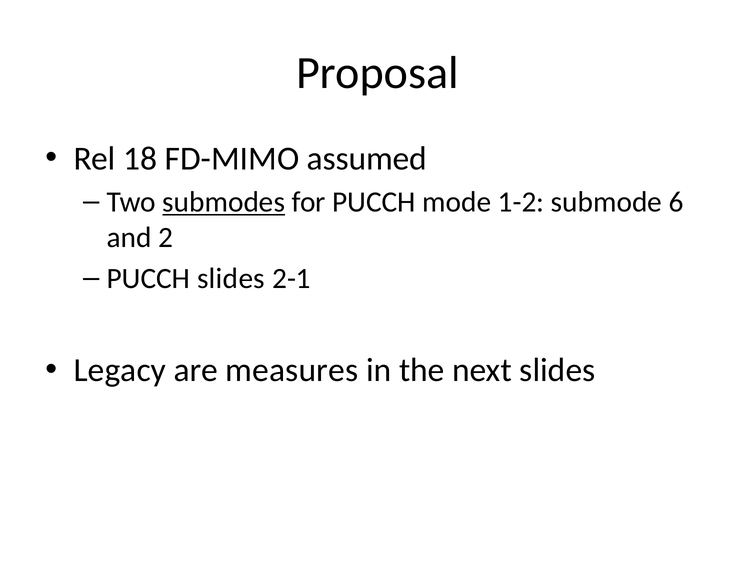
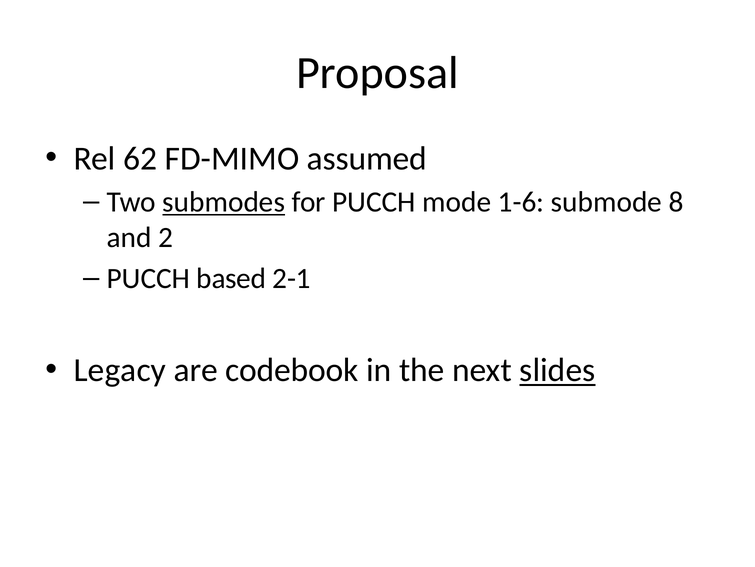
18: 18 -> 62 (140, 158)
1-2: 1-2 -> 1-6 (521, 202)
6: 6 -> 8 (676, 202)
PUCCH slides: slides -> based (231, 278)
measures: measures -> codebook (292, 370)
slides underline: none -> present (557, 370)
